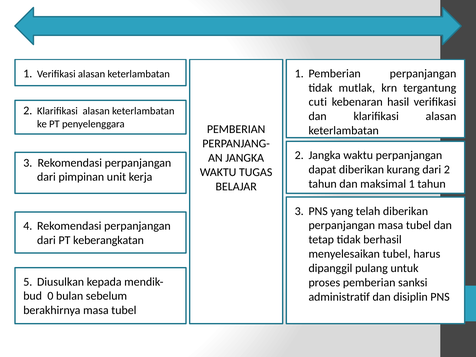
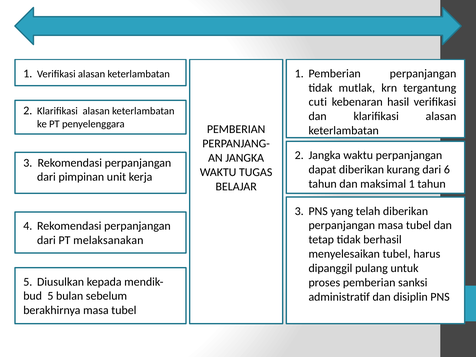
dari 2: 2 -> 6 (447, 170)
keberangkatan: keberangkatan -> melaksanakan (108, 240)
bud 0: 0 -> 5 (50, 296)
